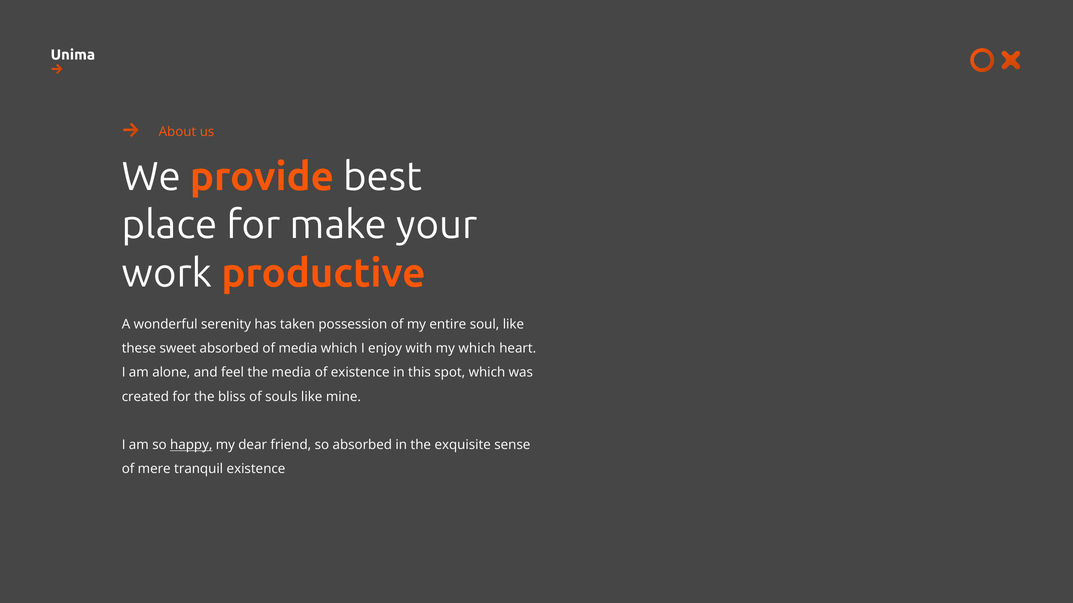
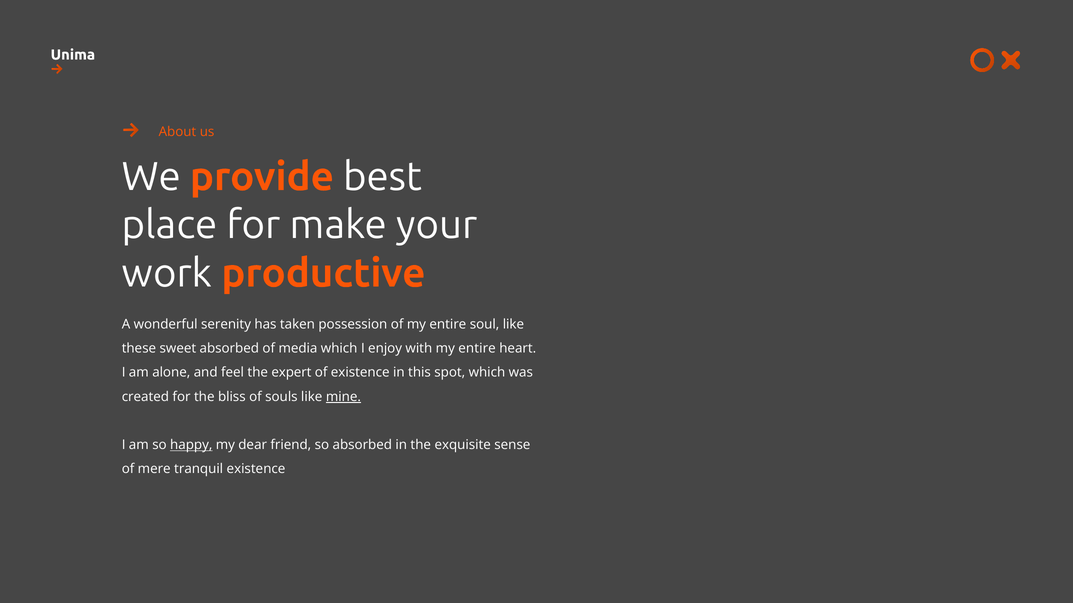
with my which: which -> entire (477, 349)
the media: media -> expert (291, 373)
mine underline: none -> present (343, 397)
